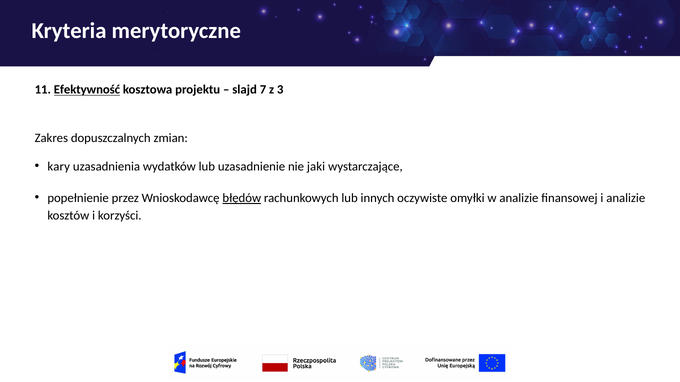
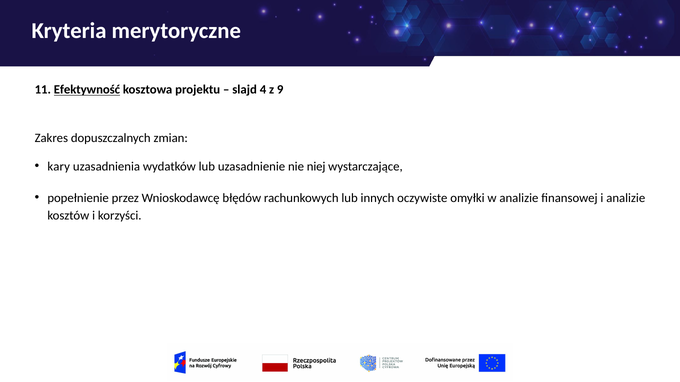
7: 7 -> 4 (263, 90)
3: 3 -> 9 (280, 90)
jaki: jaki -> niej (316, 167)
błędów underline: present -> none (242, 198)
